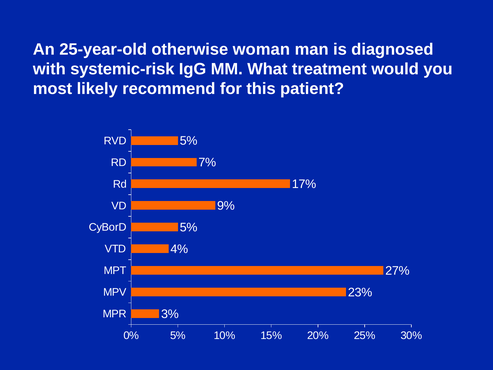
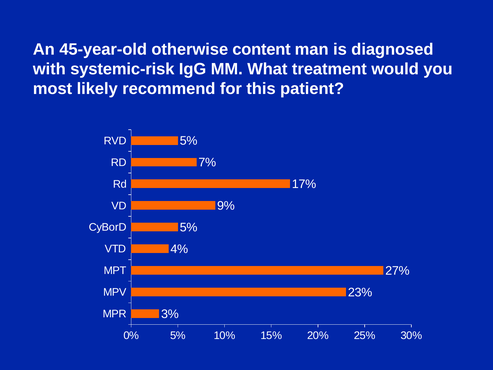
25-year-old: 25-year-old -> 45-year-old (103, 49)
woman: woman -> content (262, 49)
